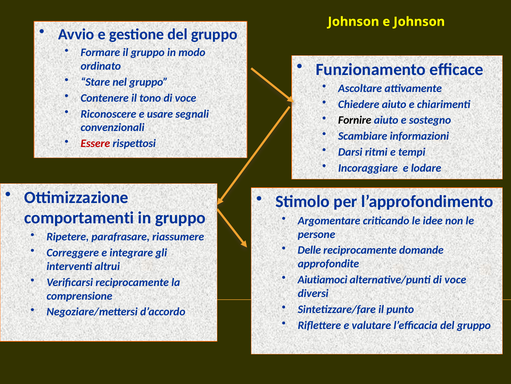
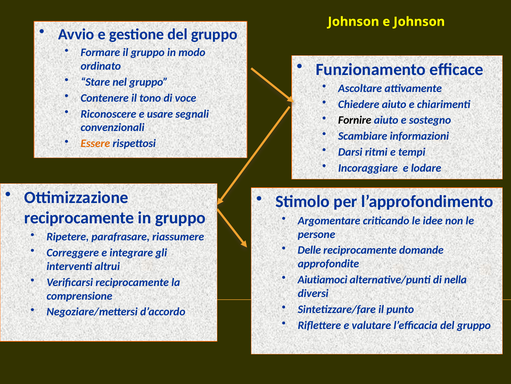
Essere colour: red -> orange (95, 143)
comportamenti: comportamenti -> reciprocamente (79, 217)
alternative/punti di voce: voce -> nella (455, 279)
